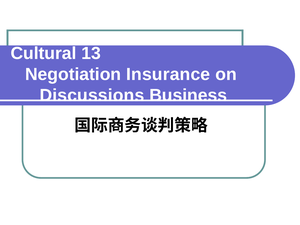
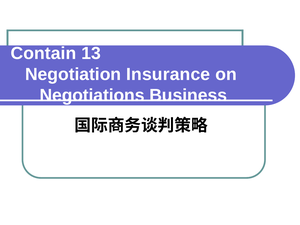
Cultural: Cultural -> Contain (43, 53)
Discussions: Discussions -> Negotiations (92, 95)
